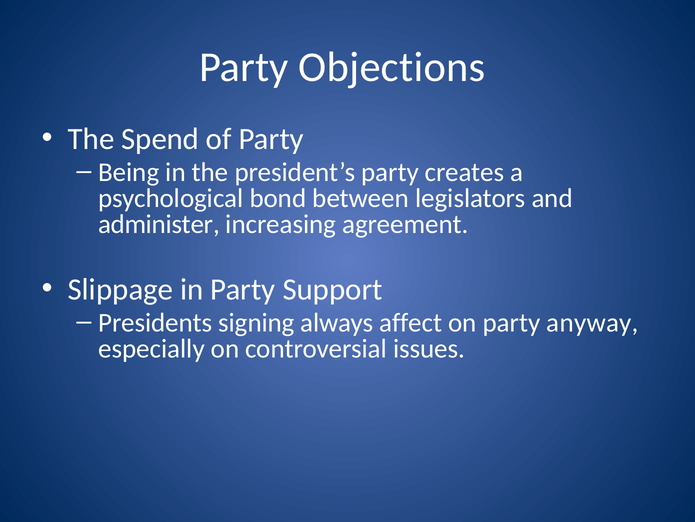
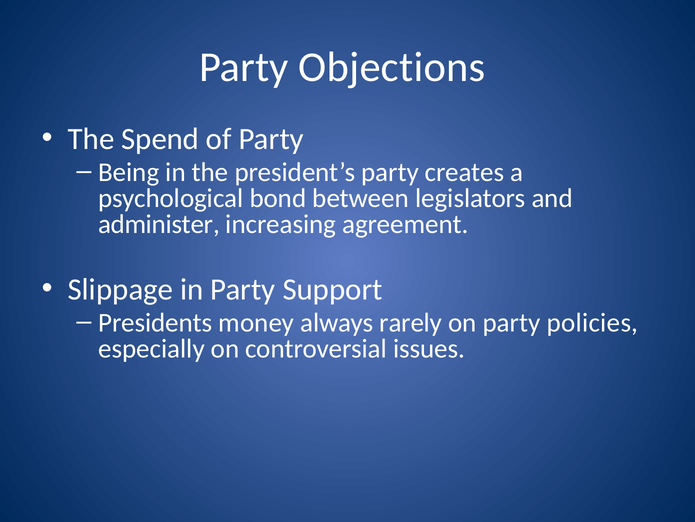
signing: signing -> money (256, 322)
affect: affect -> rarely (411, 322)
anyway: anyway -> policies (592, 322)
